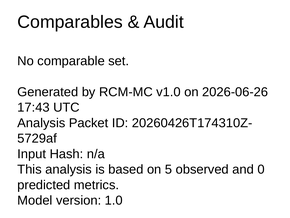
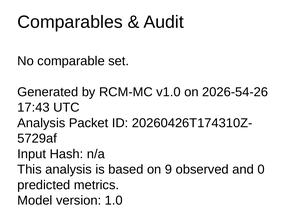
2026-06-26: 2026-06-26 -> 2026-54-26 (235, 92)
5: 5 -> 9 (169, 169)
